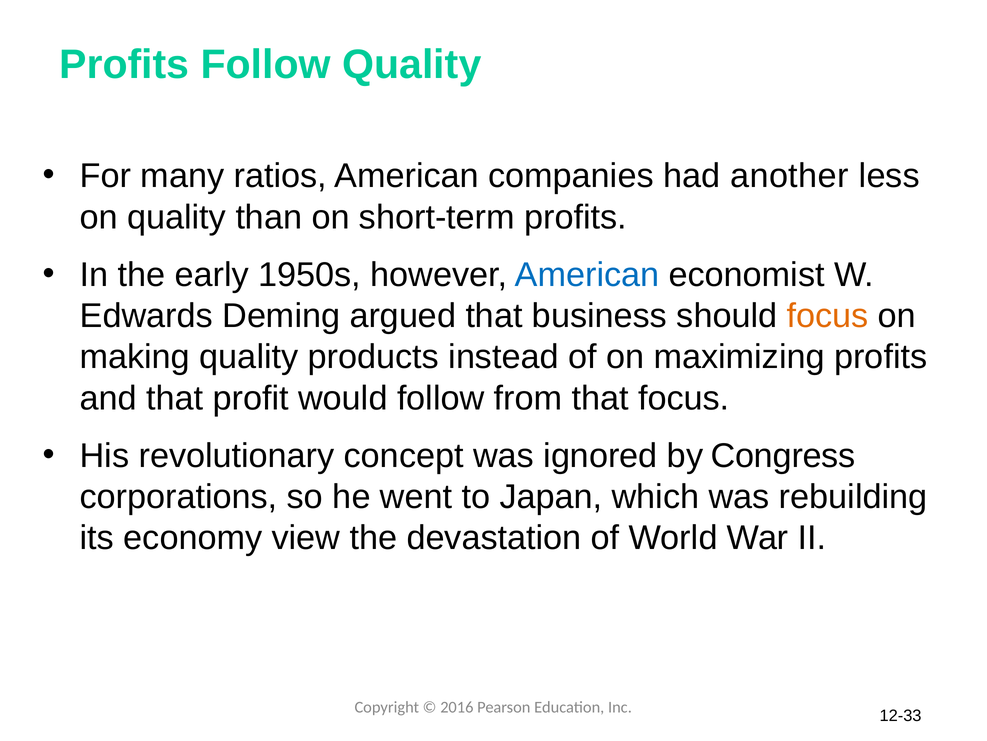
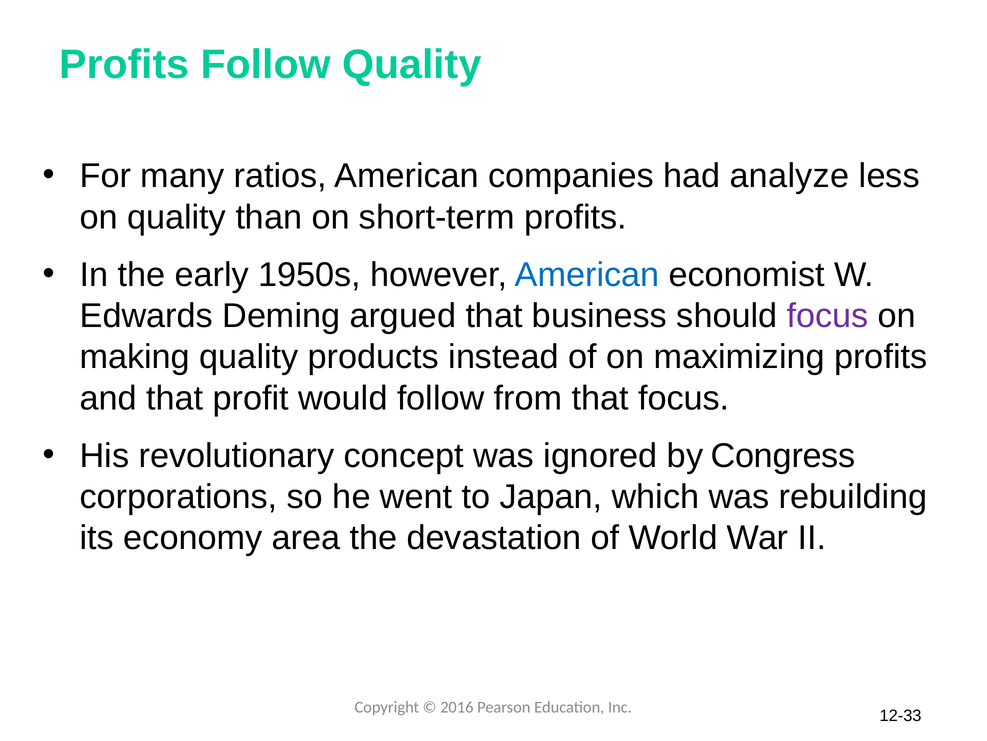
another: another -> analyze (789, 176)
focus colour: orange -> purple (828, 316)
view: view -> area (306, 538)
